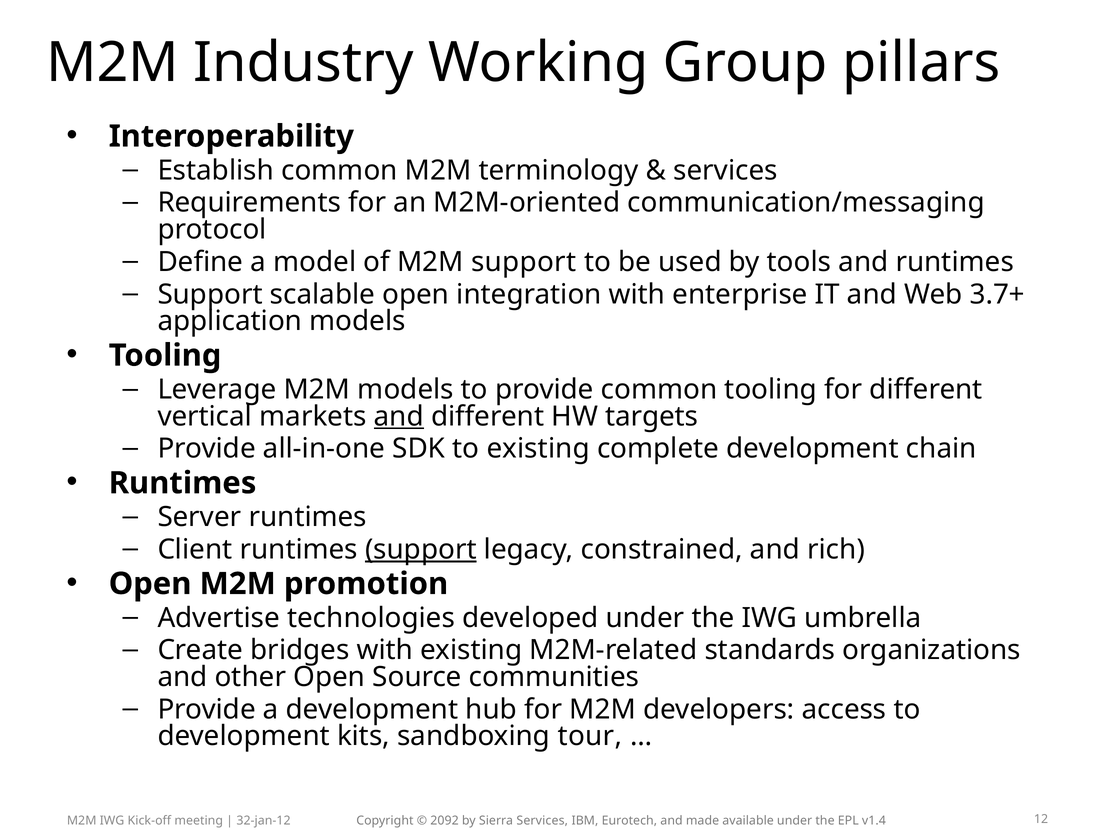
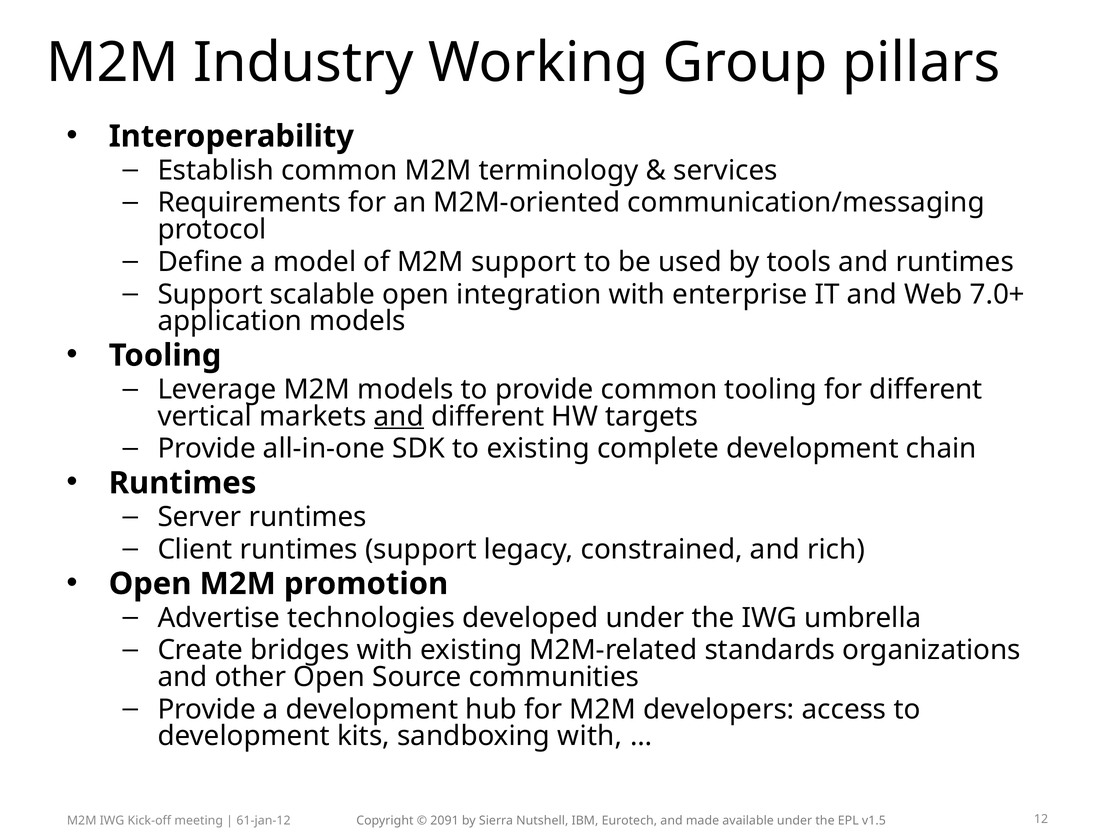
3.7+: 3.7+ -> 7.0+ (997, 294)
support underline: present -> none (421, 549)
sandboxing tour: tour -> with (590, 736)
32-jan-12: 32-jan-12 -> 61-jan-12 (264, 820)
2092: 2092 -> 2091 (445, 820)
Sierra Services: Services -> Nutshell (542, 820)
v1.4: v1.4 -> v1.5 (874, 820)
